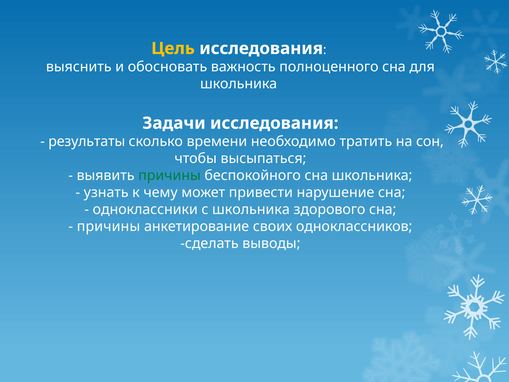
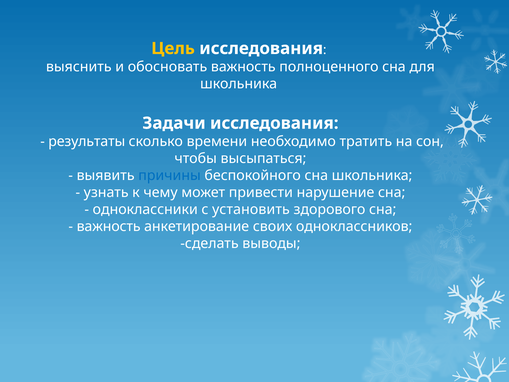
причины colour: green -> blue (170, 176)
с школьника: школьника -> установить (251, 209)
причины: причины -> важность (109, 226)
